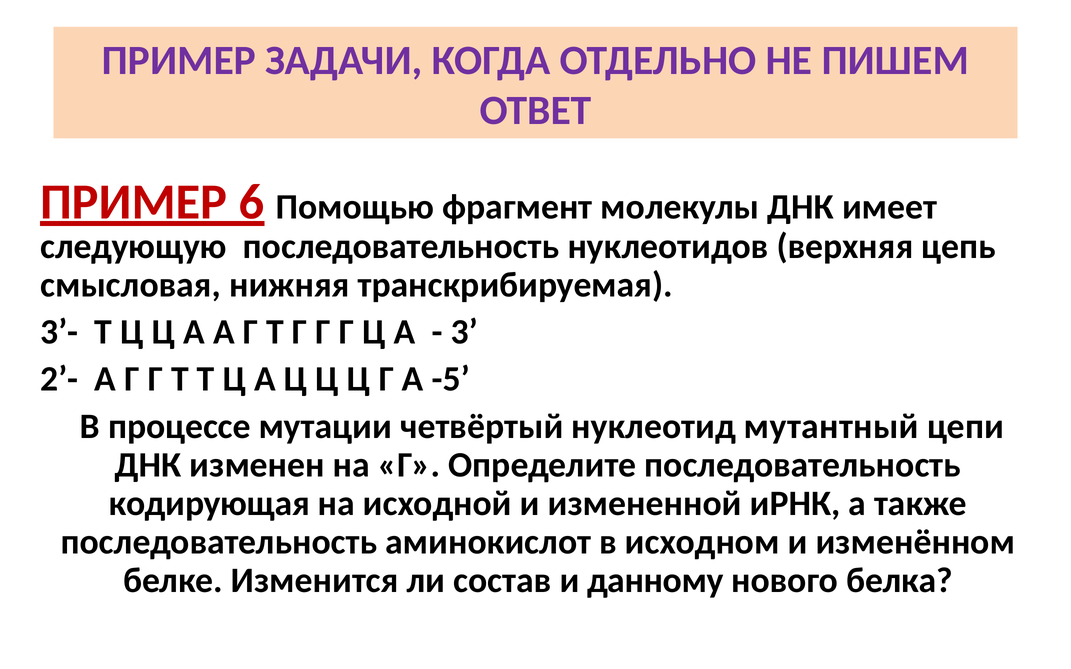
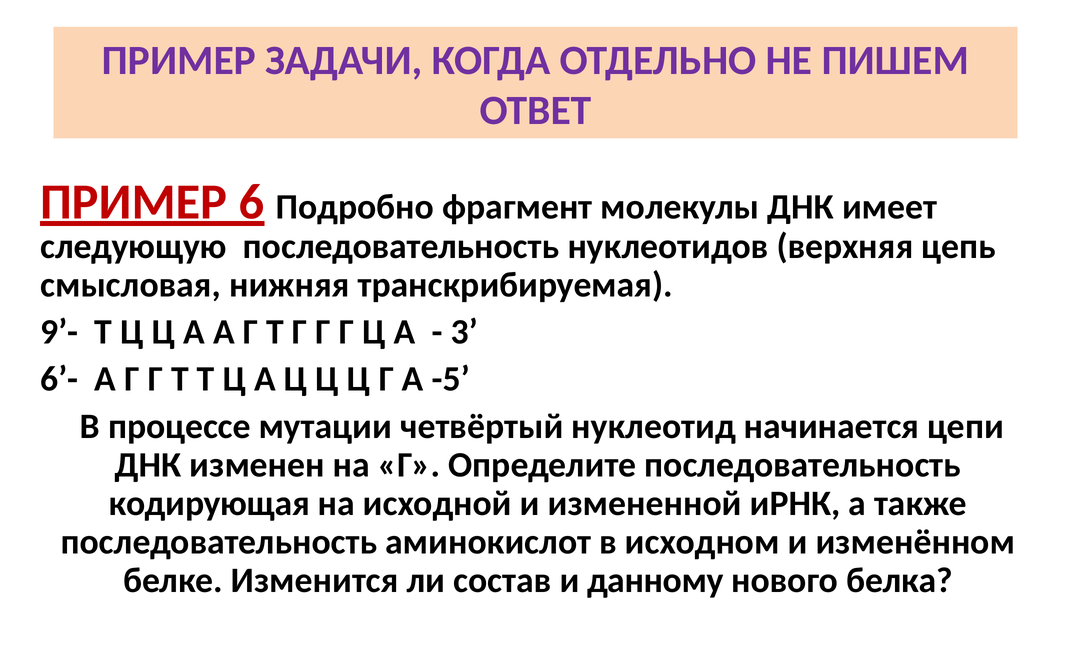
Помощью: Помощью -> Подробно (355, 207)
3’-: 3’- -> 9’- (59, 332)
2’-: 2’- -> 6’- (59, 379)
мутантный: мутантный -> начинается (832, 427)
